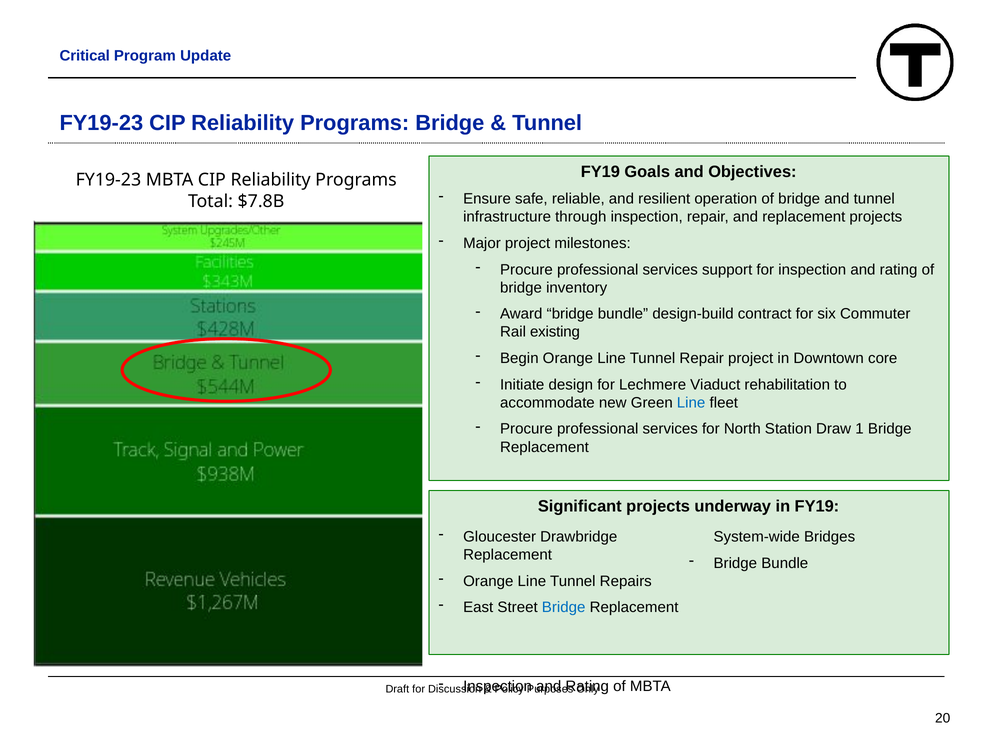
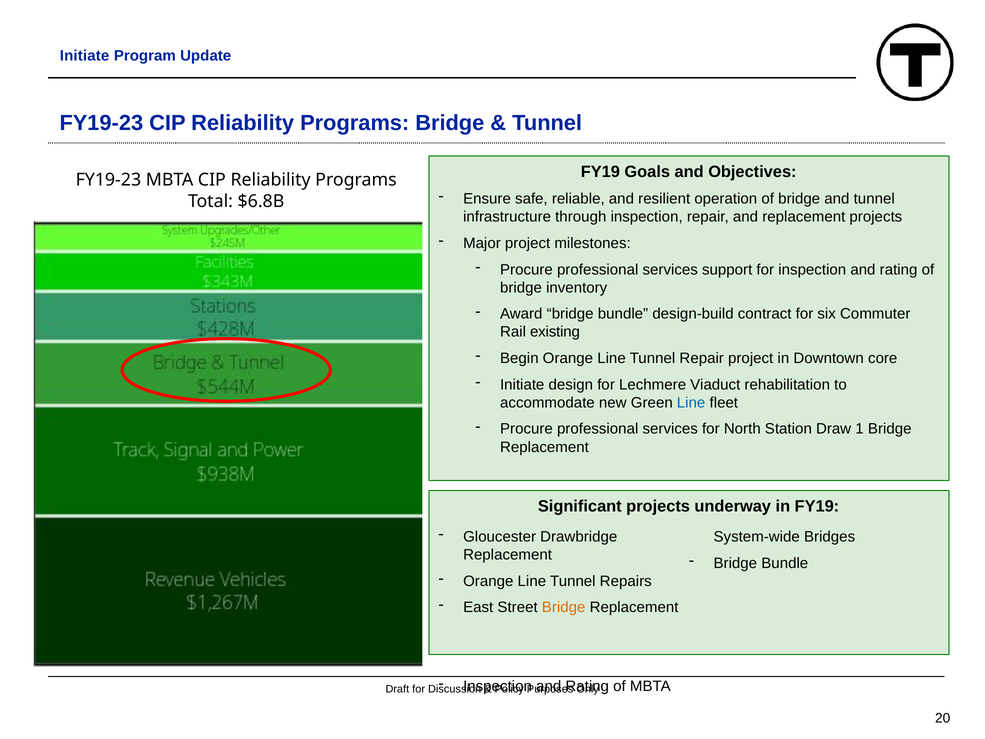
Critical: Critical -> Initiate (85, 56)
$7.8B: $7.8B -> $6.8B (261, 201)
Bridge colour: blue -> orange (564, 607)
